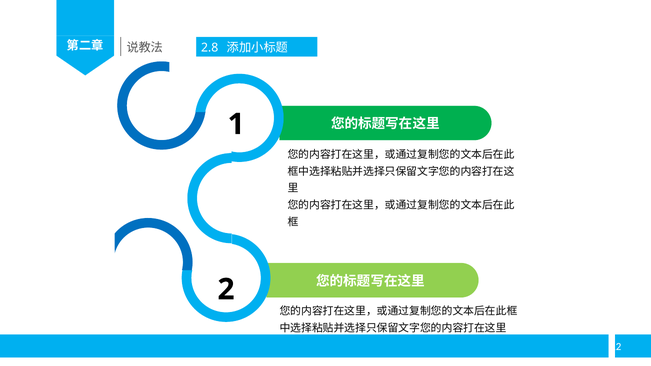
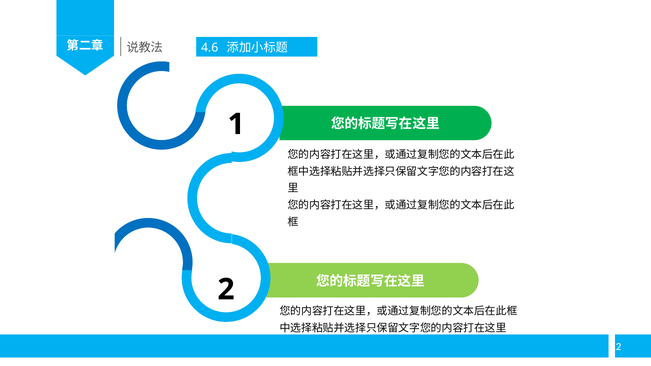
2.8: 2.8 -> 4.6 (210, 48)
